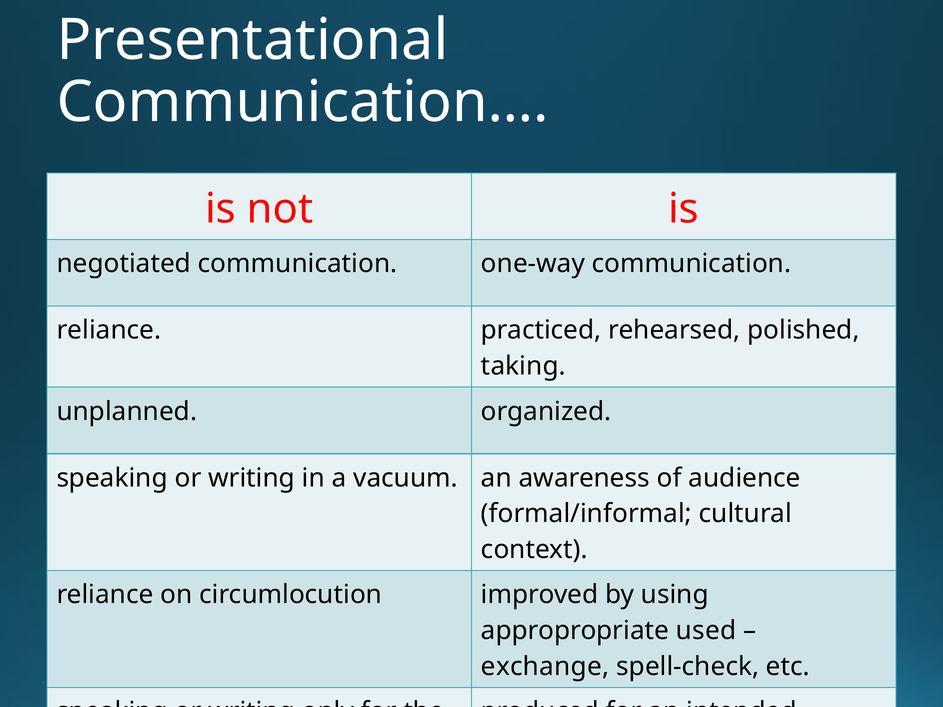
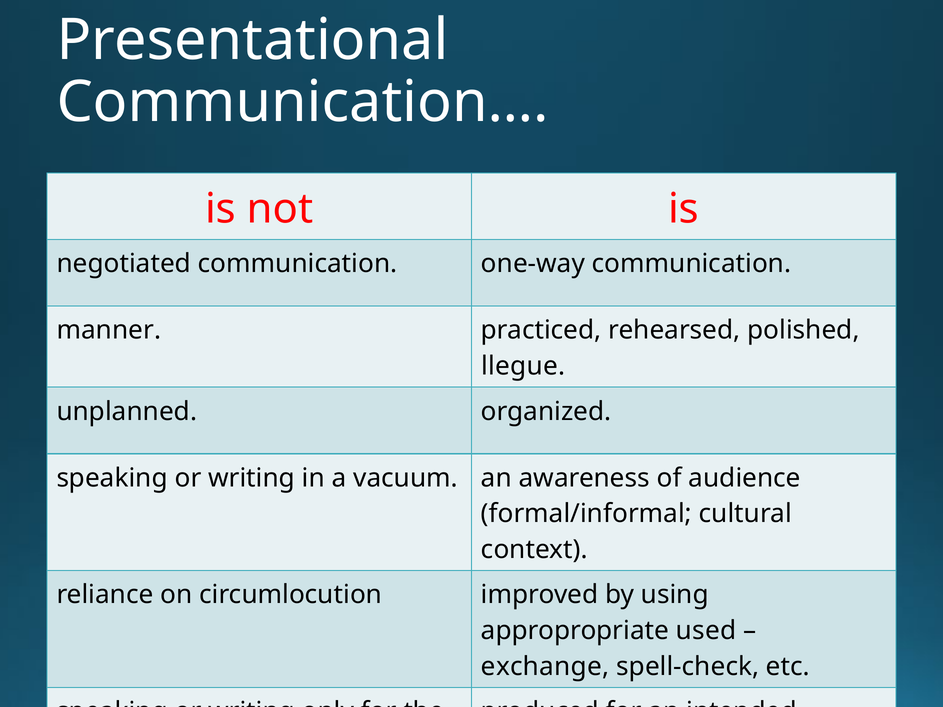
reliance: reliance -> manner (109, 330)
taking: taking -> llegue (523, 366)
